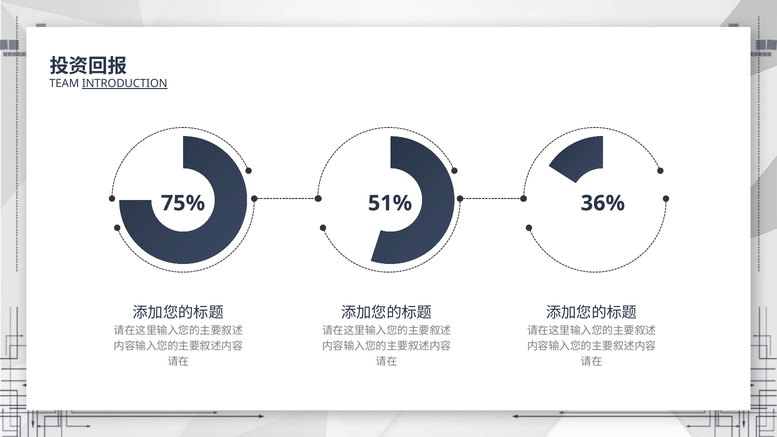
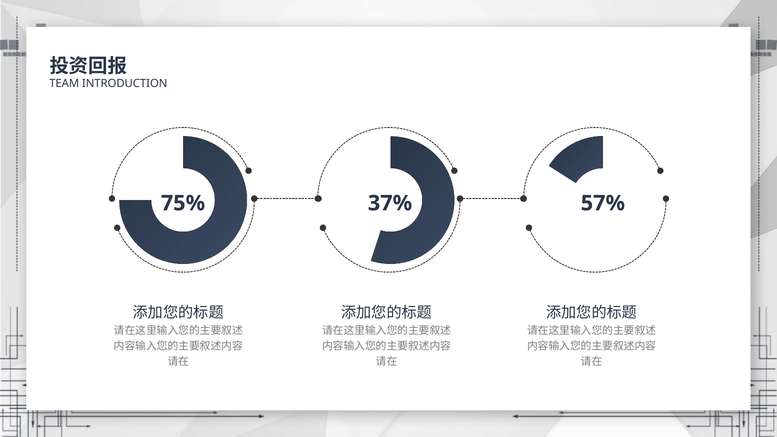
INTRODUCTION underline: present -> none (125, 84)
51%: 51% -> 37% (390, 203)
36%: 36% -> 57% (603, 203)
